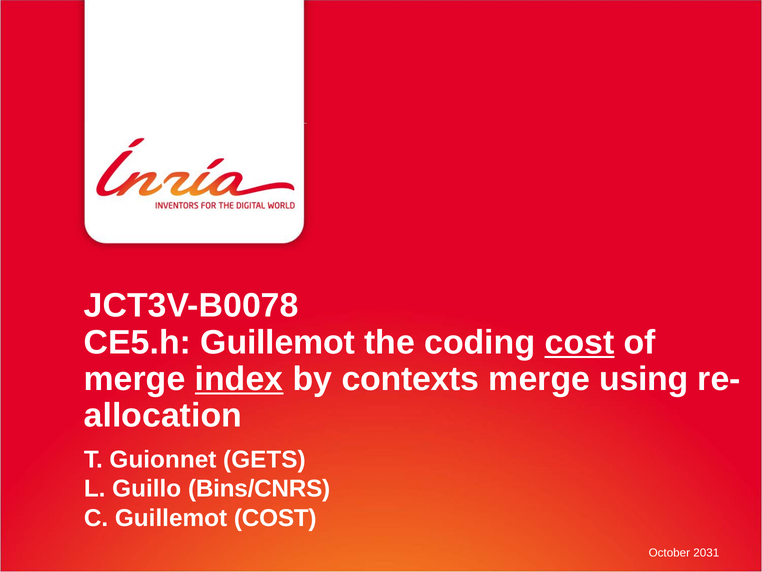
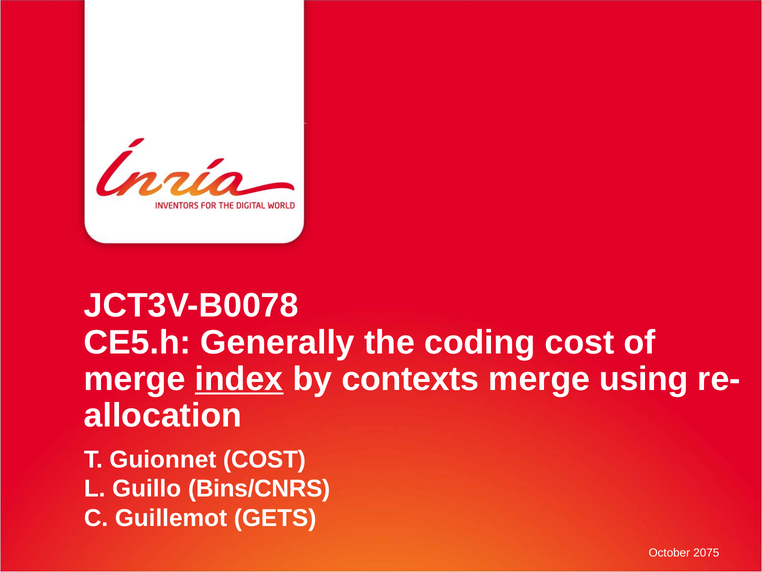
CE5.h Guillemot: Guillemot -> Generally (278, 342)
cost underline: present -> none (580, 342)
Guionnet GETS: GETS -> COST (264, 459)
Guillemot COST: COST -> GETS (275, 518)
2031: 2031 -> 2075 (706, 553)
